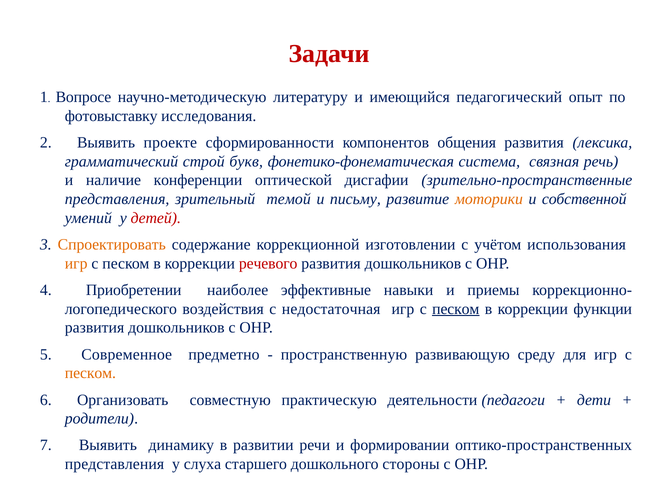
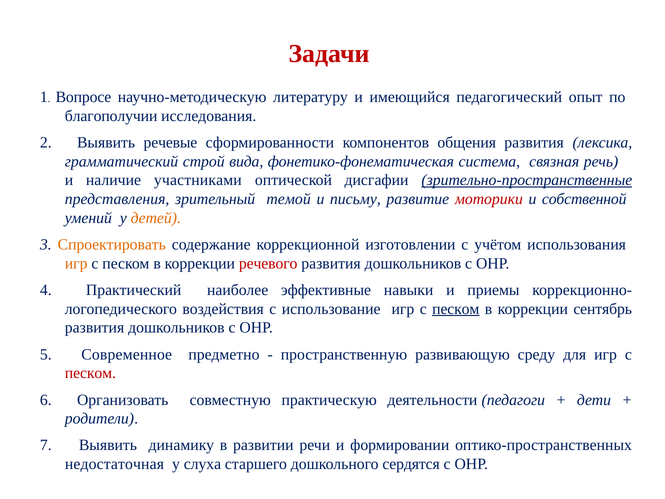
фотовыставку: фотовыставку -> благополучии (111, 116)
проекте: проекте -> речевые (170, 142)
букв: букв -> вида (246, 161)
конференции: конференции -> участниками (198, 180)
зрительно-пространственные underline: none -> present (527, 180)
моторики colour: orange -> red (489, 199)
детей colour: red -> orange (156, 218)
Приобретении: Приобретении -> Практический (134, 290)
недостаточная: недостаточная -> использование (331, 309)
функции: функции -> сентябрь (603, 309)
песком colour: orange -> red (90, 373)
представления: представления -> недостаточная (114, 464)
стороны: стороны -> сердятся (411, 464)
